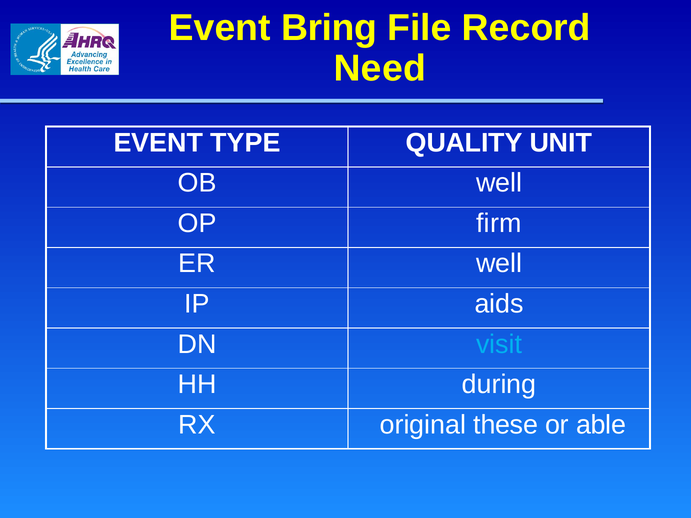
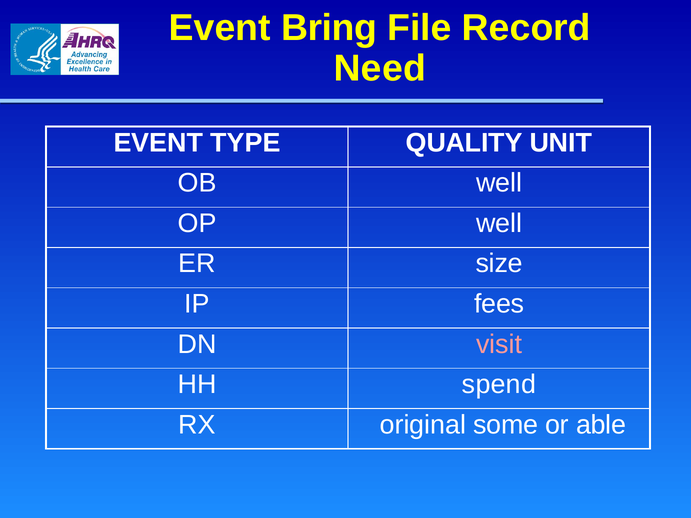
OP firm: firm -> well (499, 223)
ER well: well -> size (499, 264)
aids: aids -> fees (499, 304)
visit colour: light blue -> pink (499, 344)
during: during -> spend (499, 385)
these: these -> some (506, 425)
